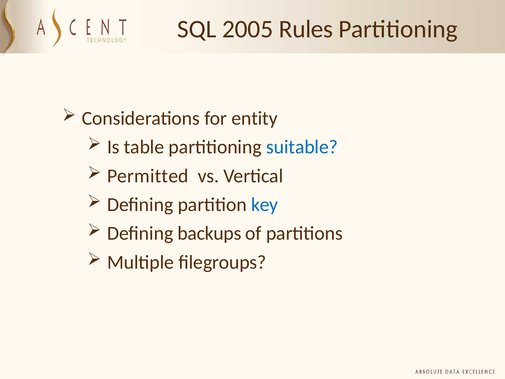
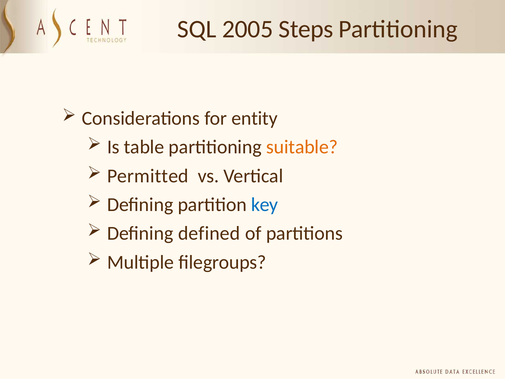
Rules: Rules -> Steps (306, 29)
suitable colour: blue -> orange (302, 147)
backups: backups -> defined (209, 233)
